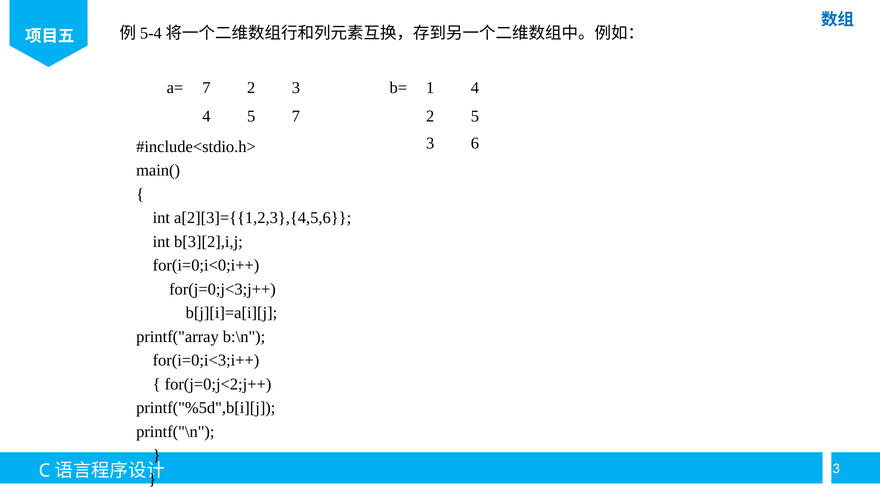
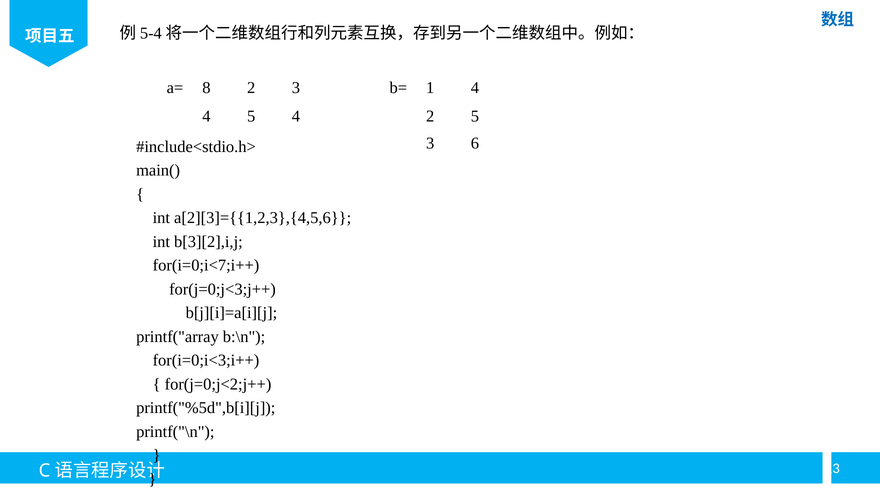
a= 7: 7 -> 8 (206, 88)
5 7: 7 -> 4 (296, 116)
for(i=0;i<0;i++: for(i=0;i<0;i++ -> for(i=0;i<7;i++ (206, 265)
